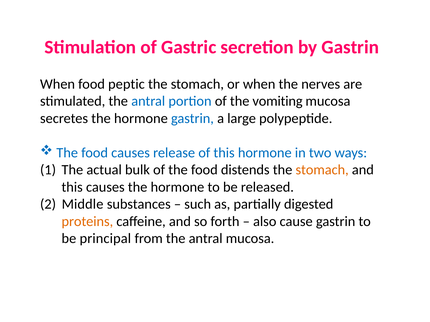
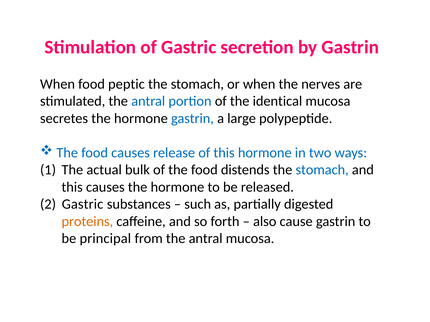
vomiting: vomiting -> identical (277, 101)
stomach colour: orange -> blue (322, 170)
Middle: Middle -> Gastric (83, 205)
